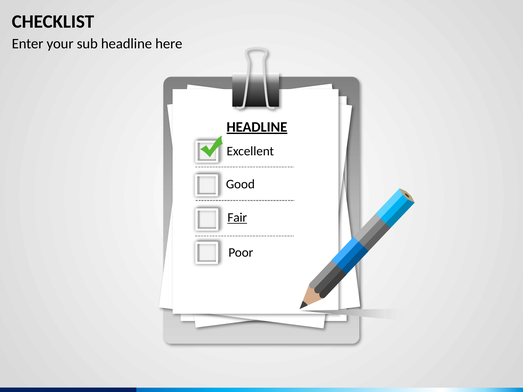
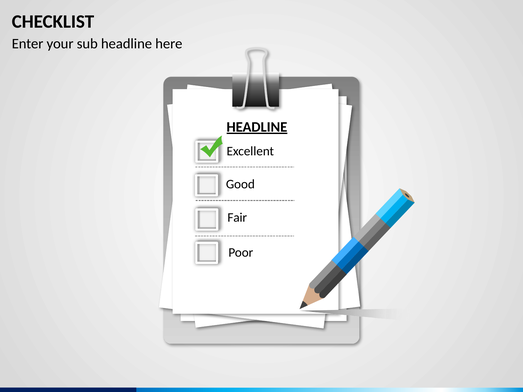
Fair underline: present -> none (237, 218)
